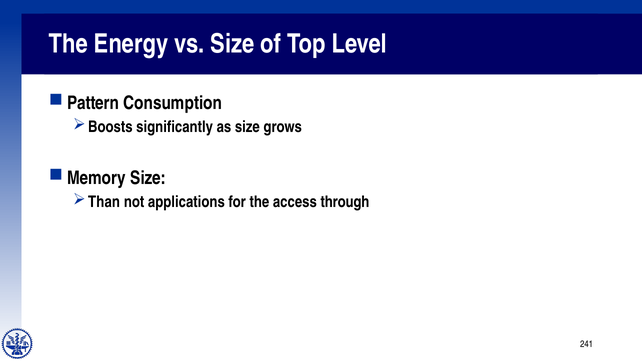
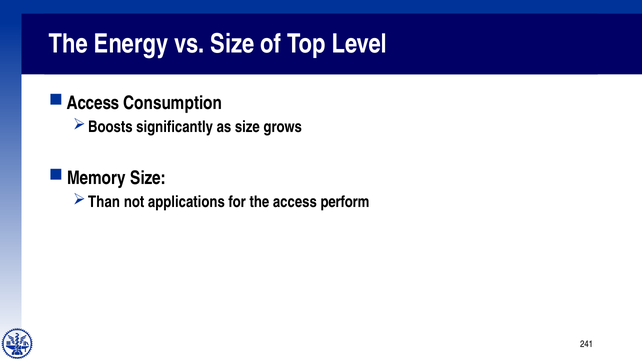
Pattern: Pattern -> Access (93, 103)
through: through -> perform (345, 202)
